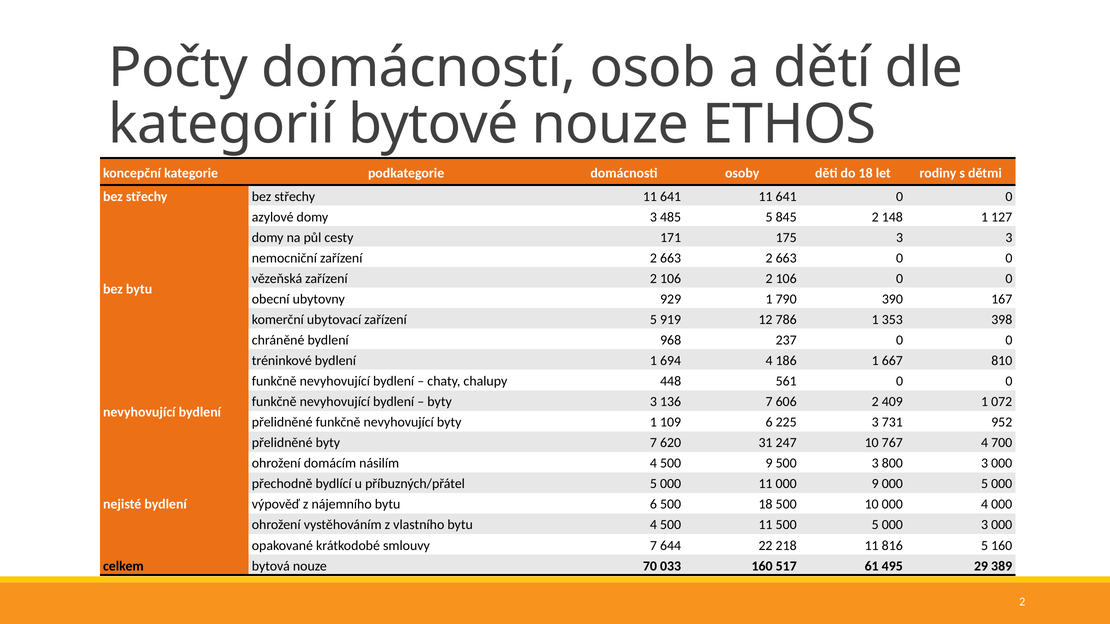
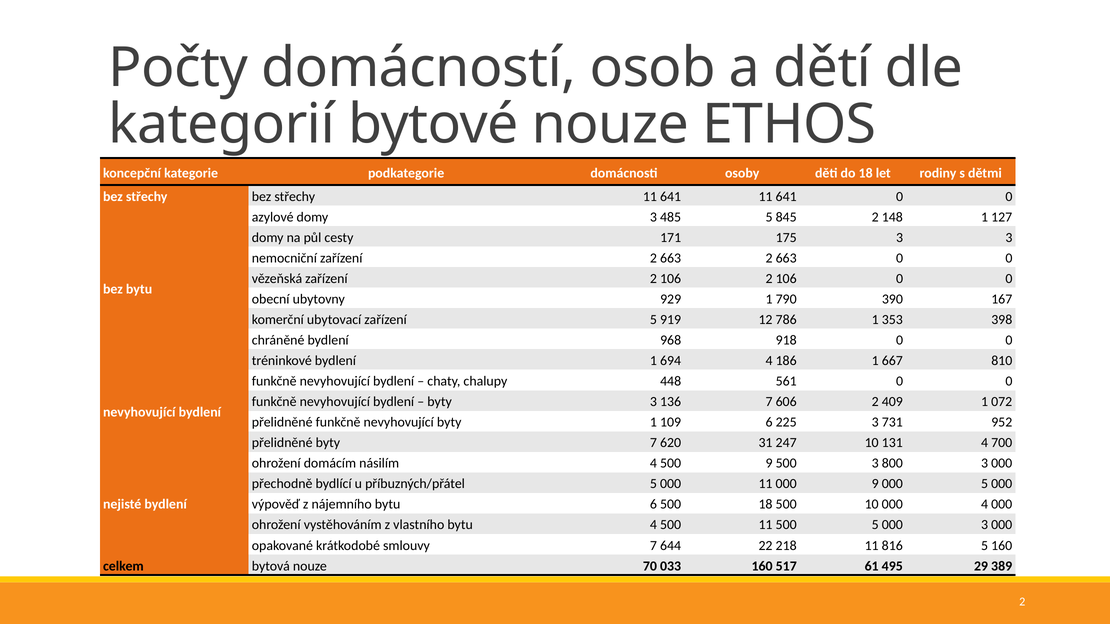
237: 237 -> 918 (786, 341)
767: 767 -> 131 (892, 443)
